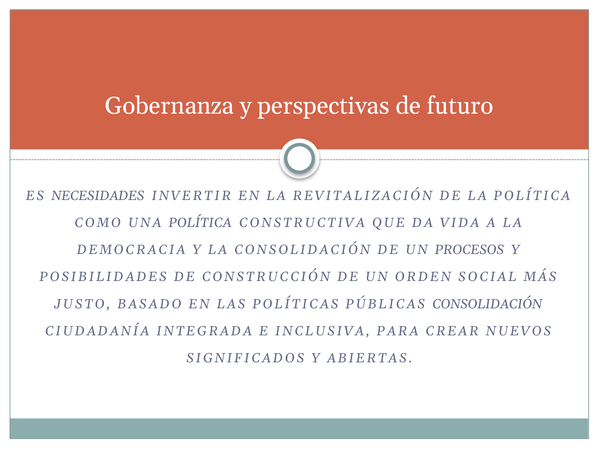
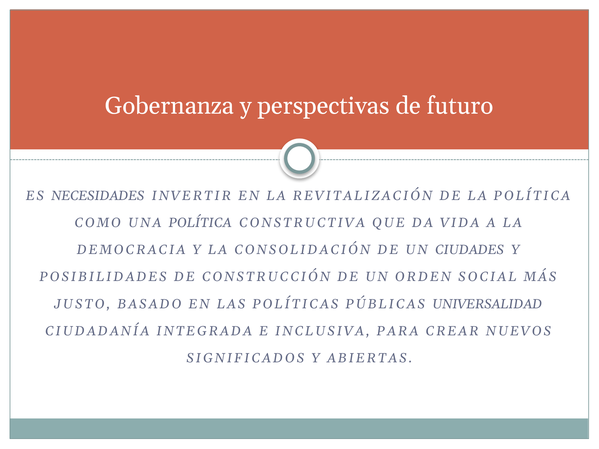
PROCESOS: PROCESOS -> CIUDADES (469, 250)
PÚBLICAS CONSOLIDACIÓN: CONSOLIDACIÓN -> UNIVERSALIDAD (487, 304)
